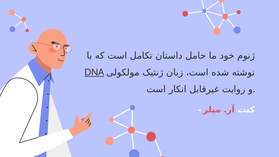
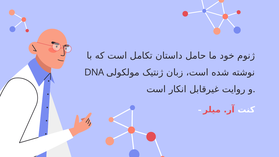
DNA underline: present -> none (94, 72)
